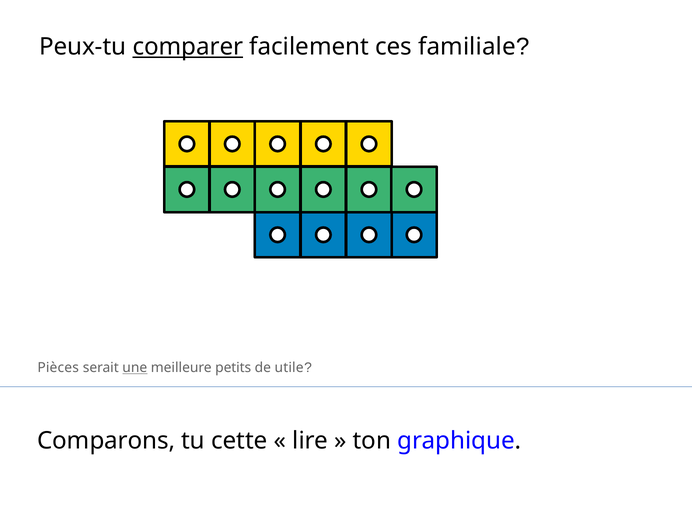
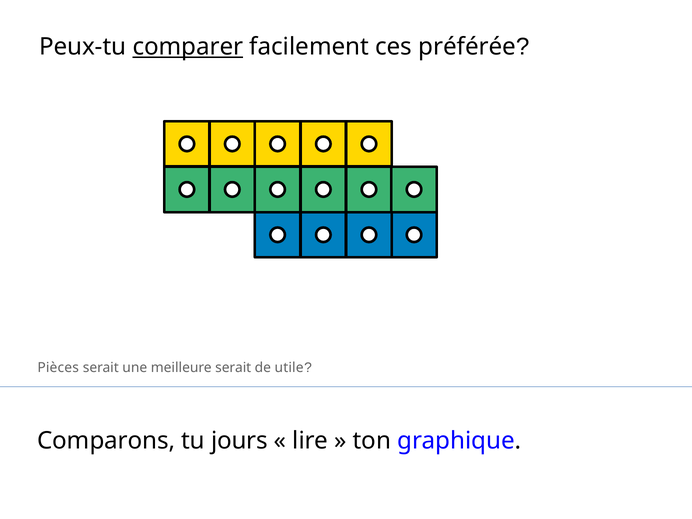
familiale: familiale -> préférée (467, 47)
une underline: present -> none (135, 368)
meilleure petits: petits -> serait (233, 368)
cette: cette -> jours (239, 441)
